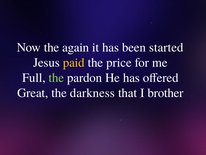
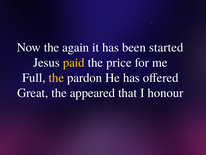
the colour: light green -> yellow (56, 77)
darkness: darkness -> appeared (93, 93)
brother: brother -> honour (165, 93)
